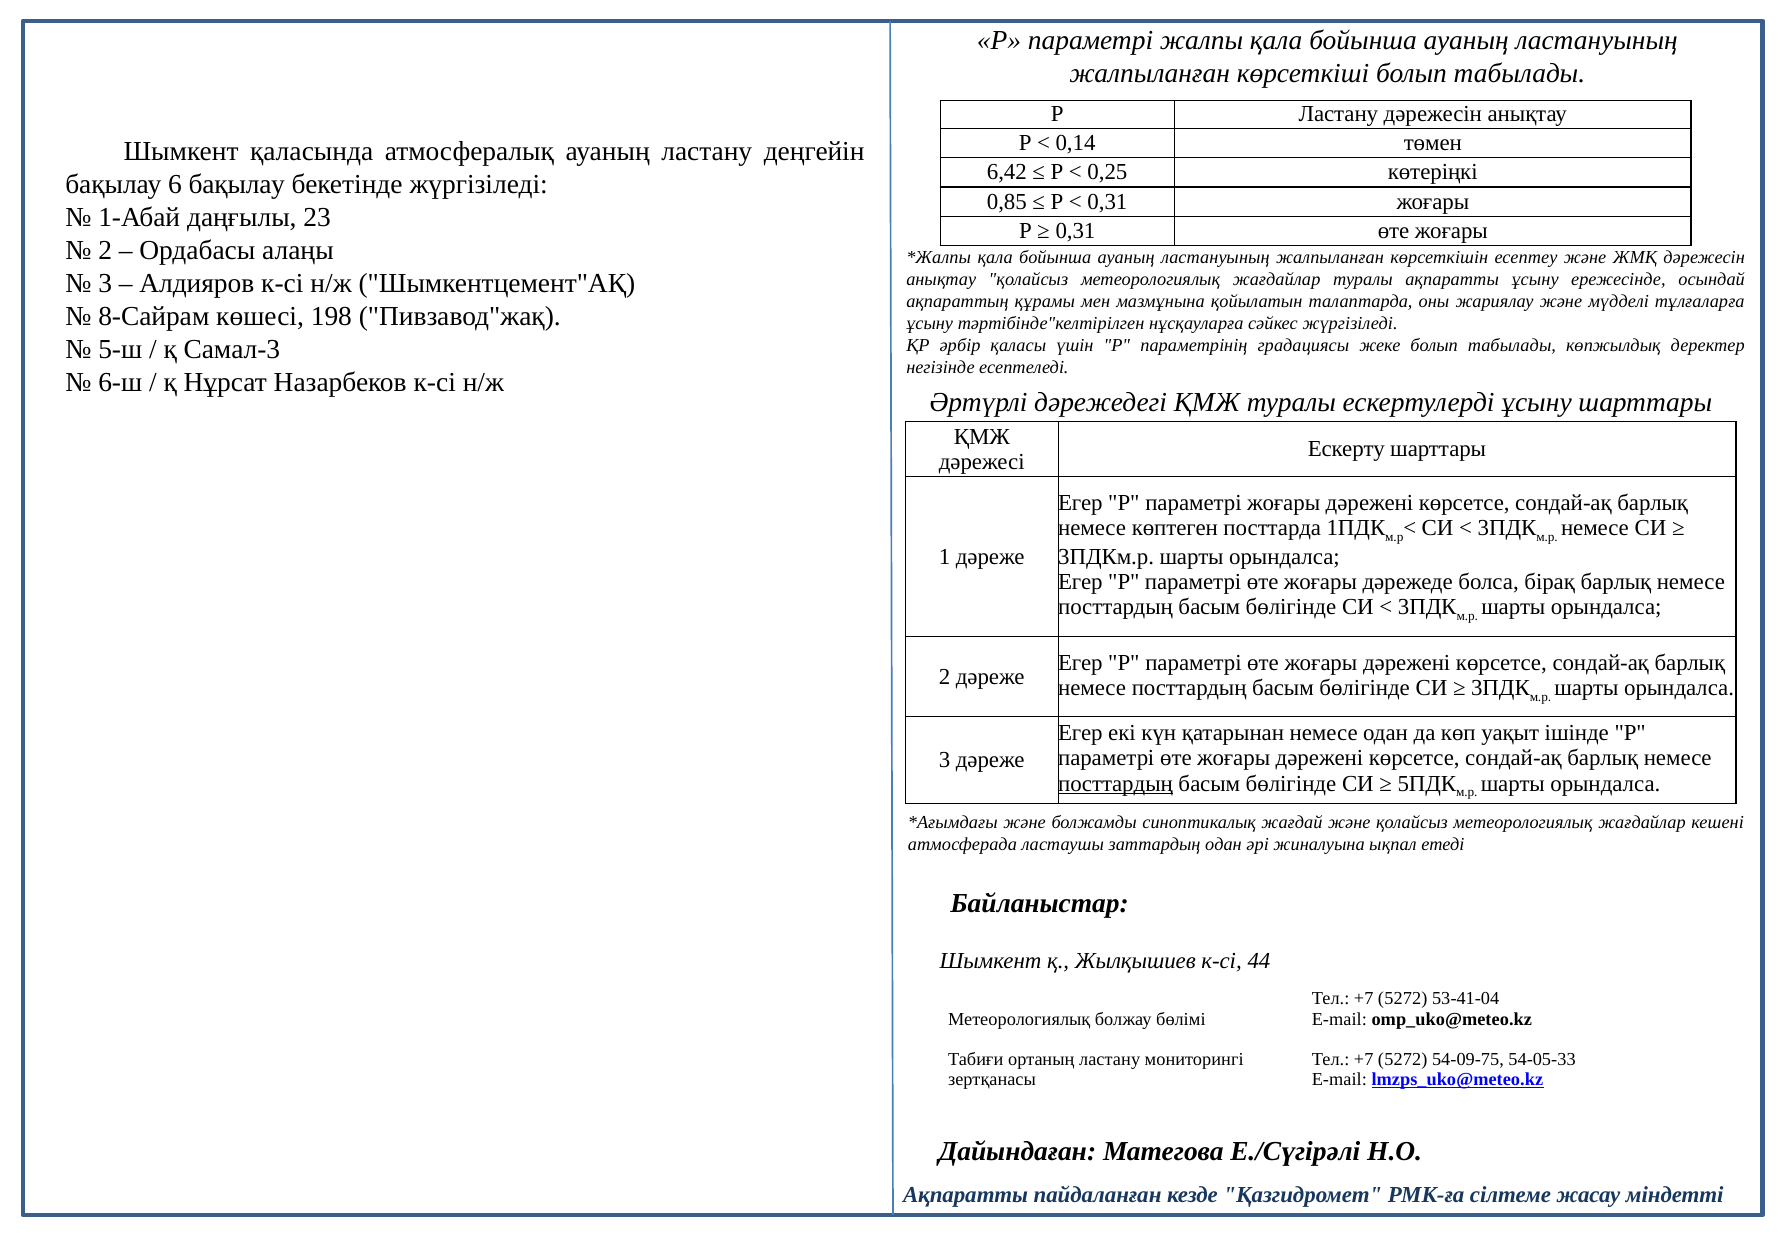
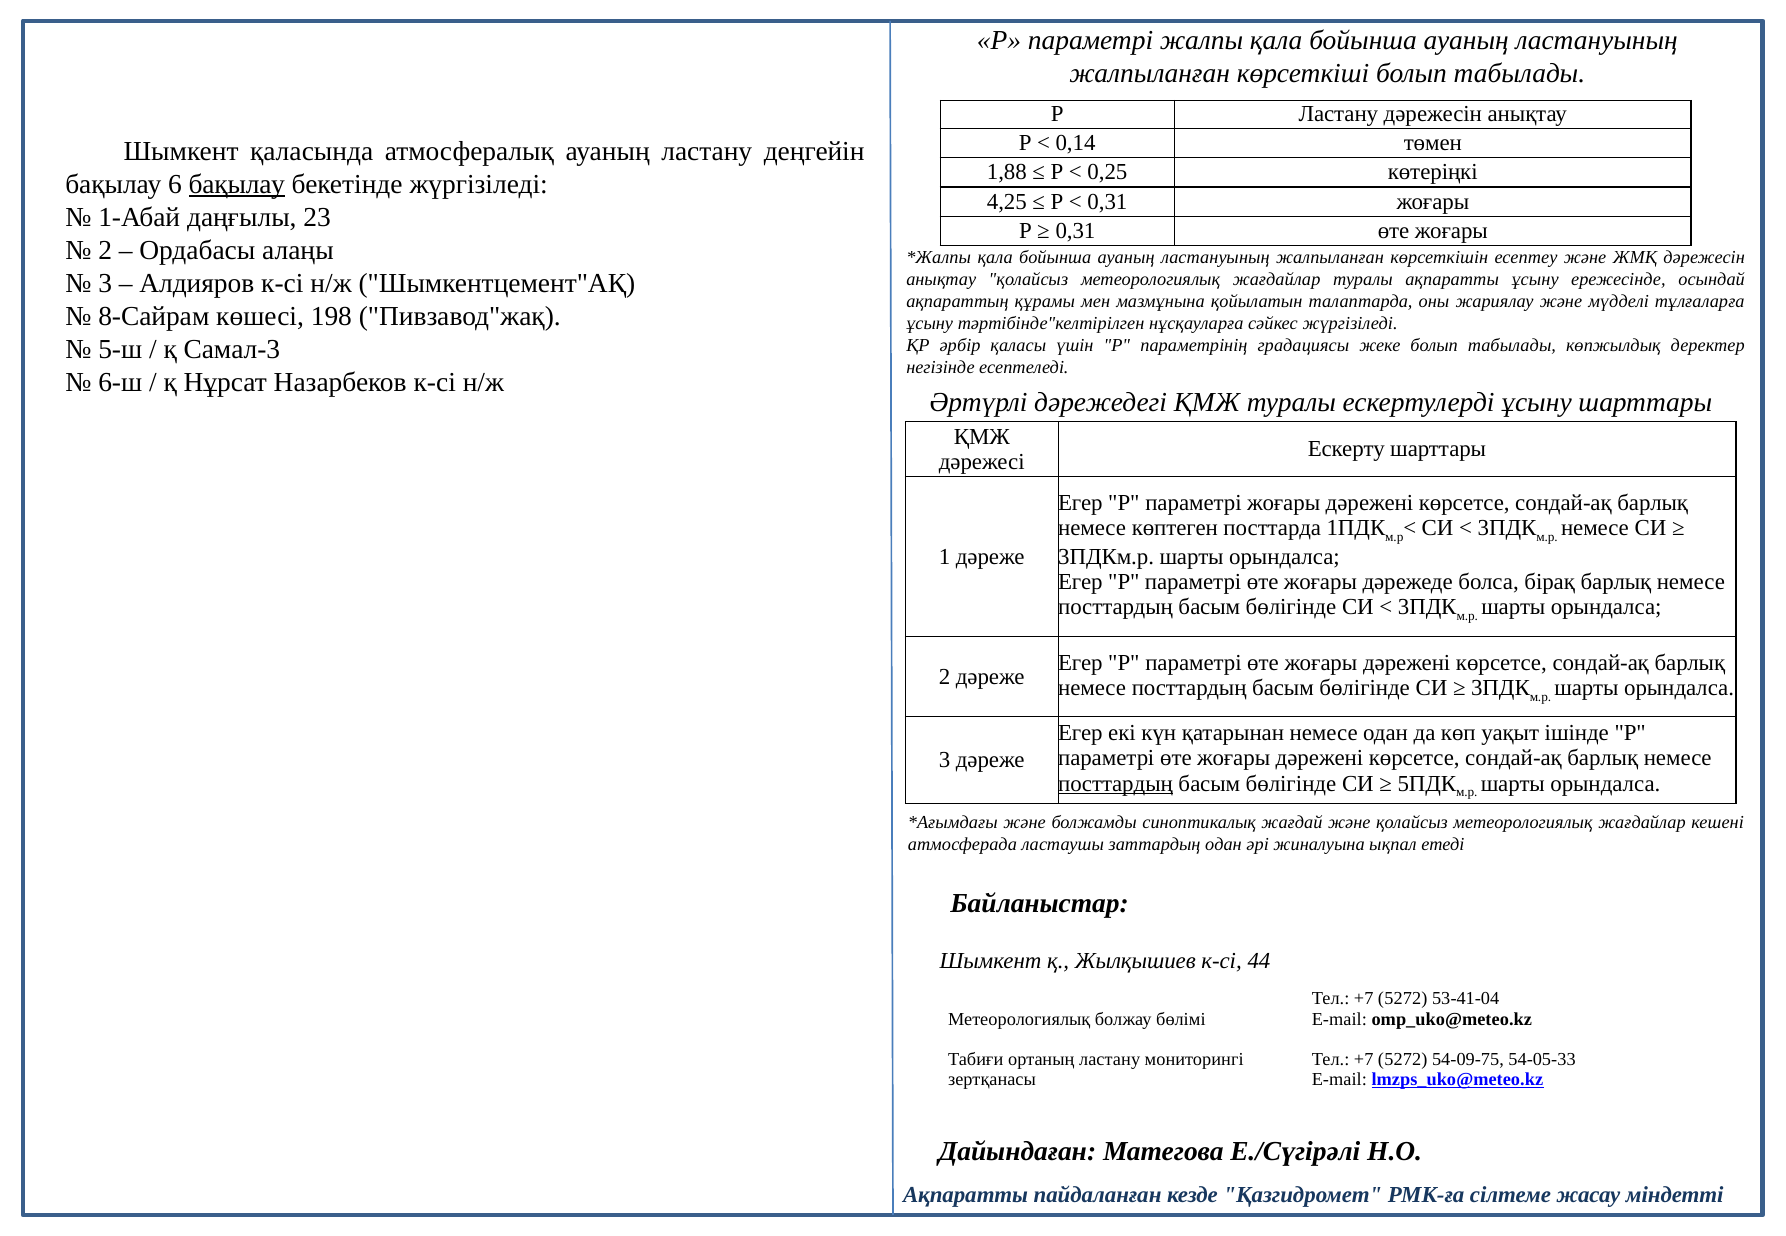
6,42: 6,42 -> 1,88 (1007, 172)
бақылау underline: none -> present (237, 184)
0,85: 0,85 -> 4,25 (1007, 202)
